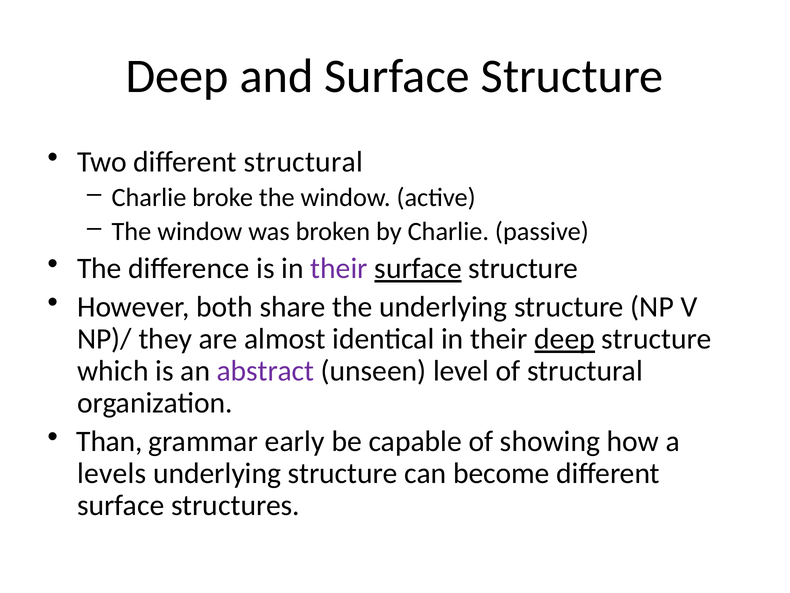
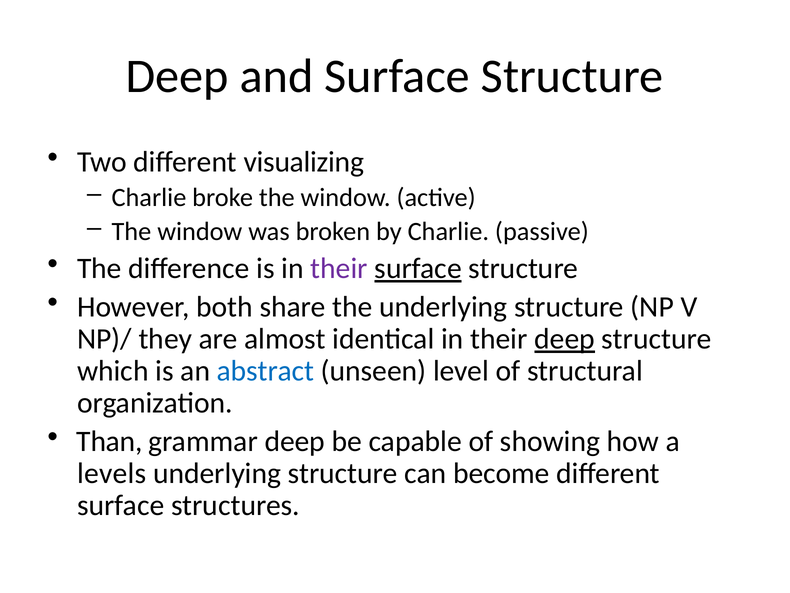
different structural: structural -> visualizing (304, 162)
abstract colour: purple -> blue (265, 371)
grammar early: early -> deep (295, 441)
